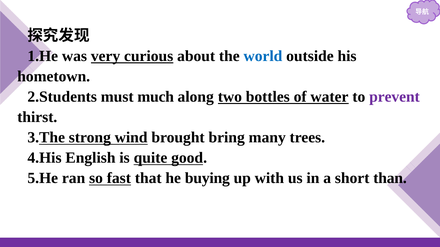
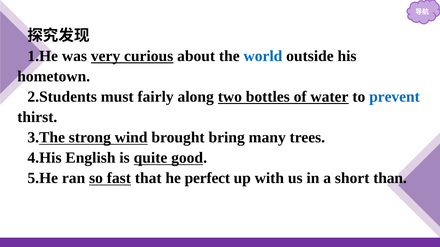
much: much -> fairly (156, 97)
prevent colour: purple -> blue (395, 97)
buying: buying -> perfect (207, 178)
